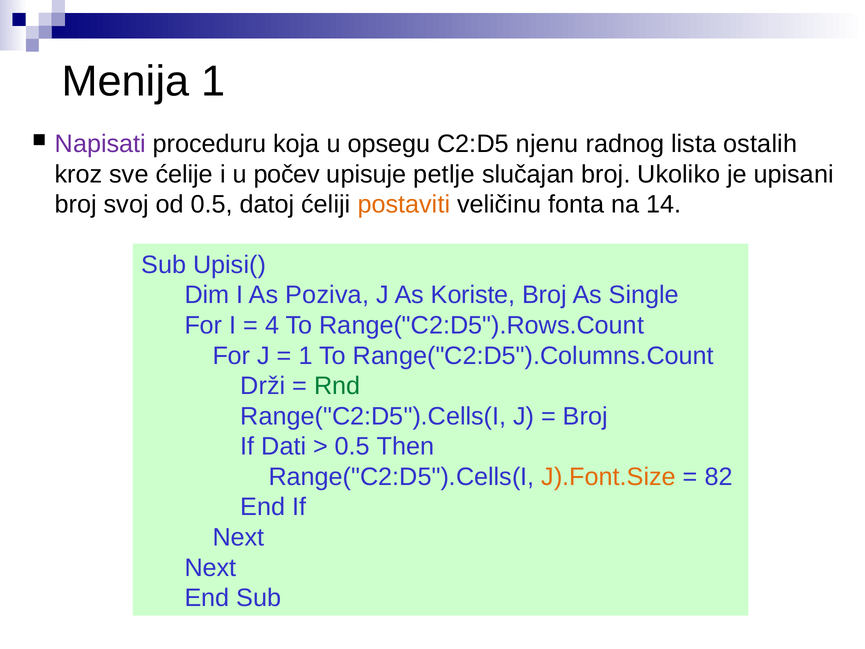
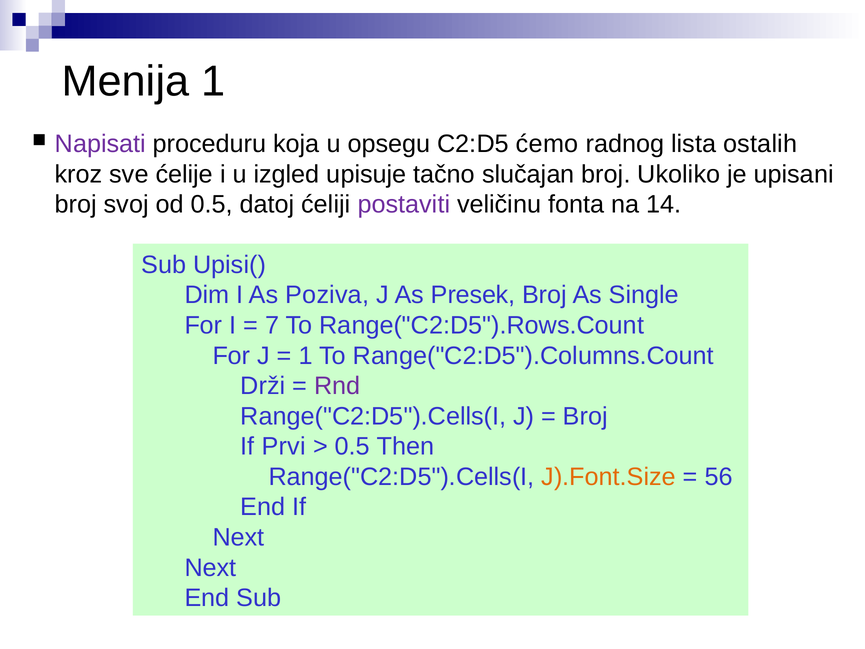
njenu: njenu -> ćemo (547, 144)
počev: počev -> izgled (287, 174)
petlje: petlje -> tačno (444, 174)
postaviti colour: orange -> purple (404, 204)
Koriste: Koriste -> Presek (473, 295)
4: 4 -> 7 (272, 325)
Rnd colour: green -> purple (337, 386)
Dati: Dati -> Prvi (284, 446)
82: 82 -> 56 (719, 477)
